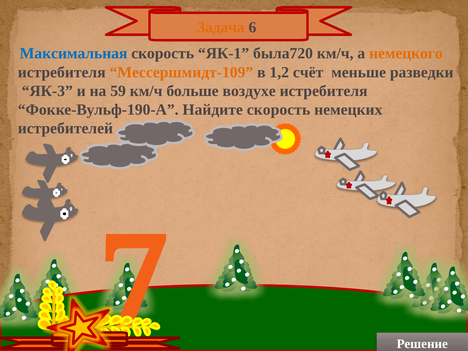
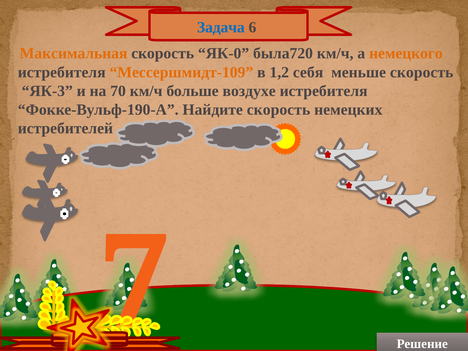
Задача colour: orange -> blue (221, 27)
Максимальная colour: blue -> orange (74, 53)
ЯК-1: ЯК-1 -> ЯК-0 (224, 53)
счёт: счёт -> себя (308, 72)
меньше разведки: разведки -> скорость (422, 72)
59: 59 -> 70 (118, 91)
